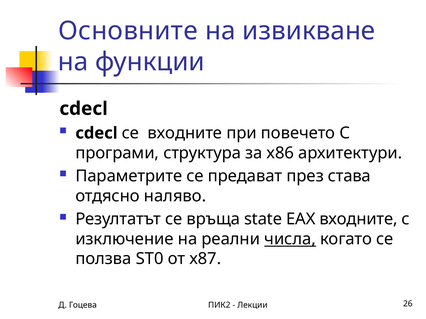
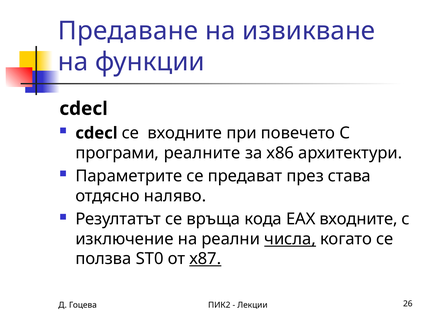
Основните: Основните -> Предаване (128, 31)
структура: структура -> реалните (202, 153)
state: state -> кода (263, 219)
х87 underline: none -> present (205, 259)
